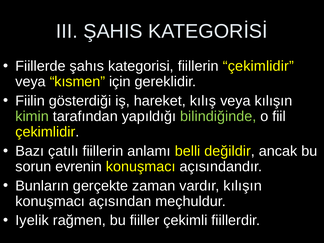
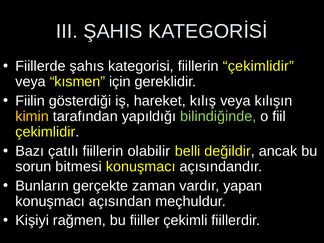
kimin colour: light green -> yellow (32, 116)
anlamı: anlamı -> olabilir (149, 151)
evrenin: evrenin -> bitmesi (79, 167)
vardır kılışın: kılışın -> yapan (243, 186)
Iyelik: Iyelik -> Kişiyi (32, 220)
